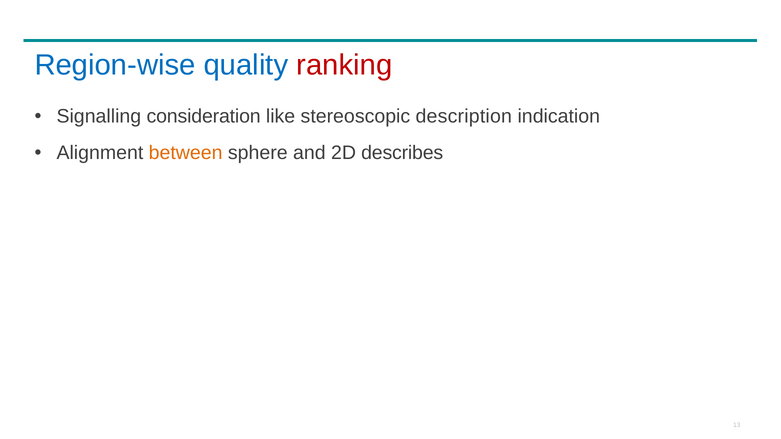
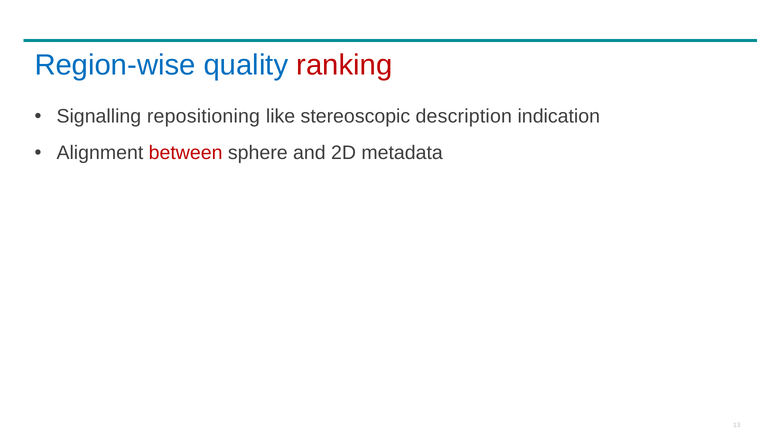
consideration: consideration -> repositioning (203, 116)
between colour: orange -> red (186, 153)
describes: describes -> metadata (402, 153)
